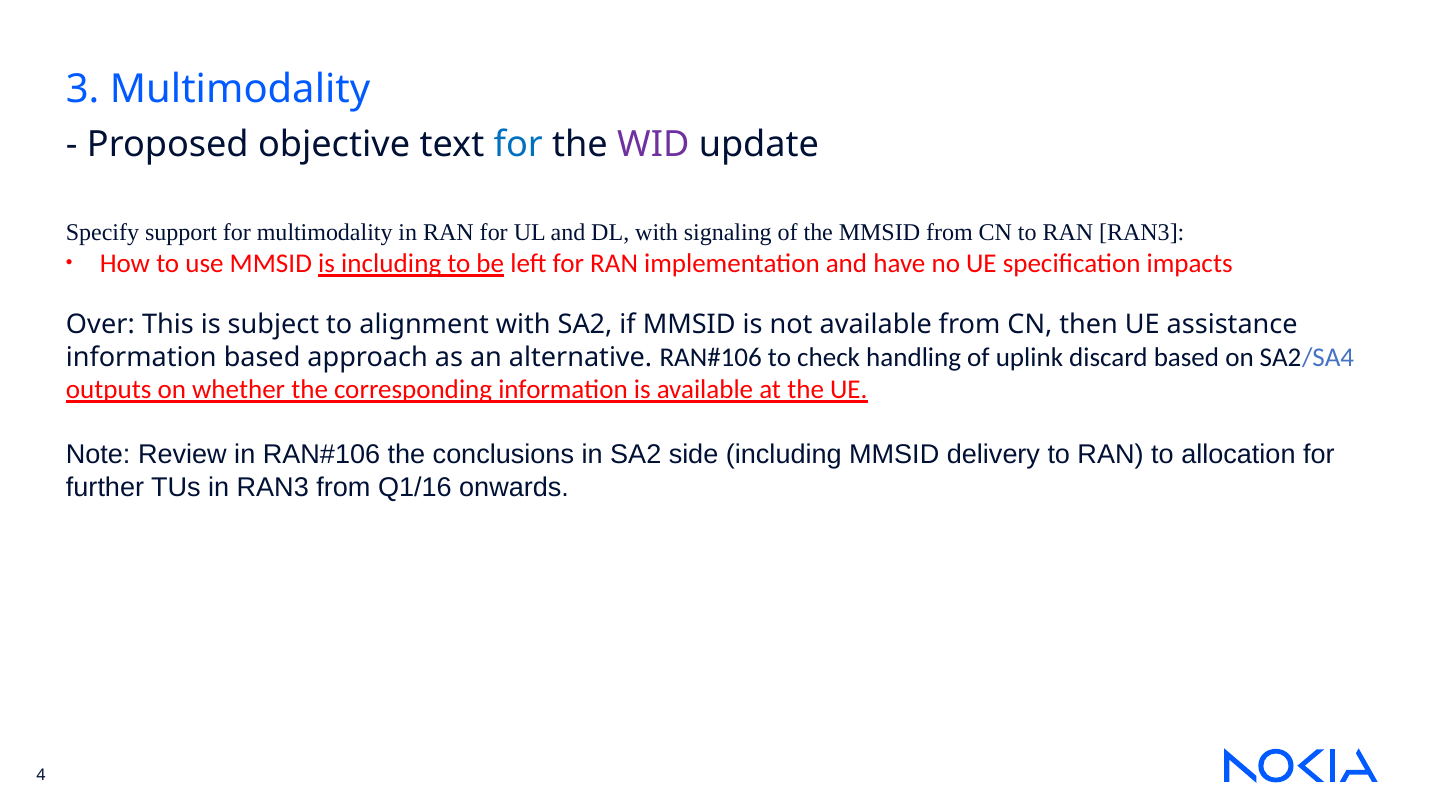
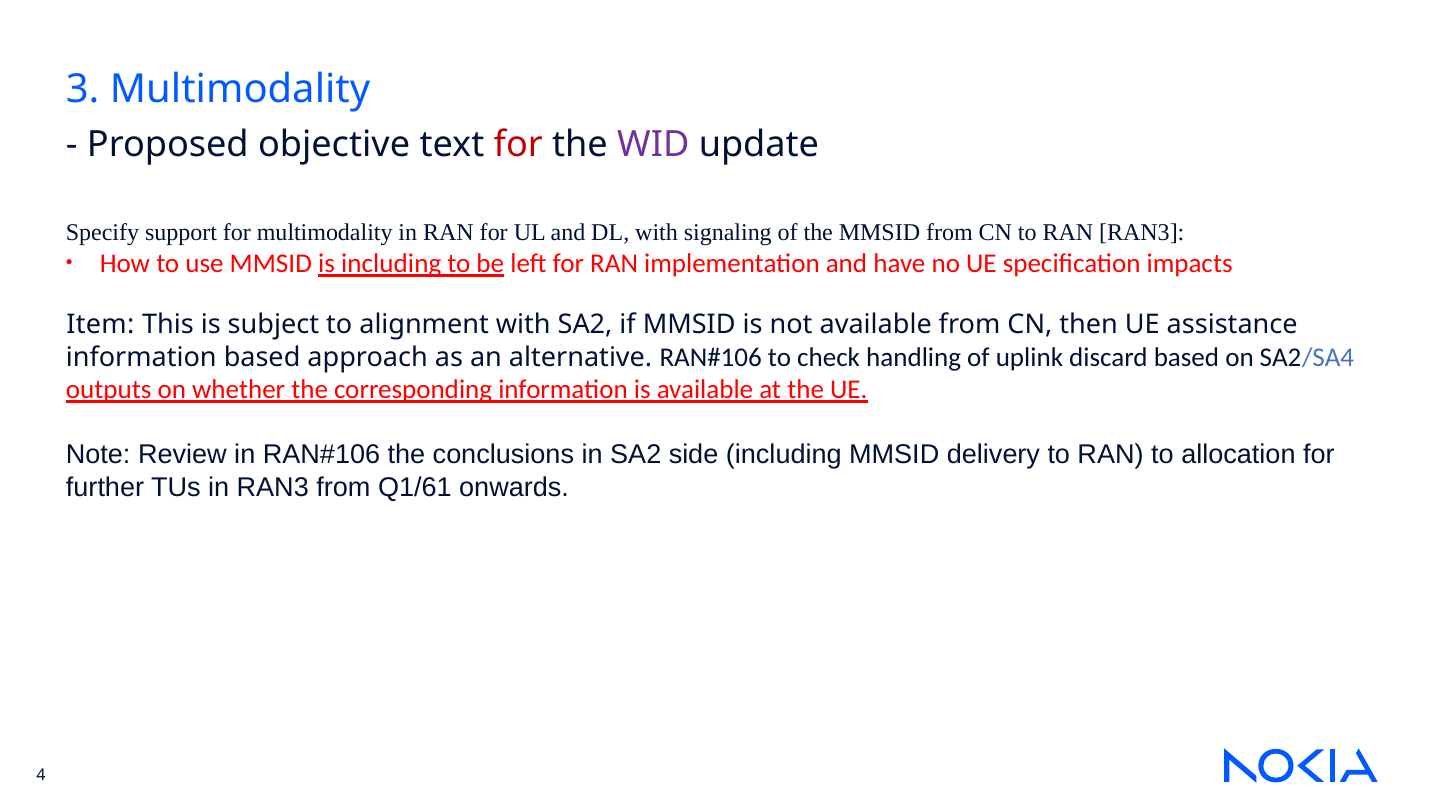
for colour: blue -> red (518, 145)
Over: Over -> Item (100, 325)
Q1/16: Q1/16 -> Q1/61 (415, 487)
